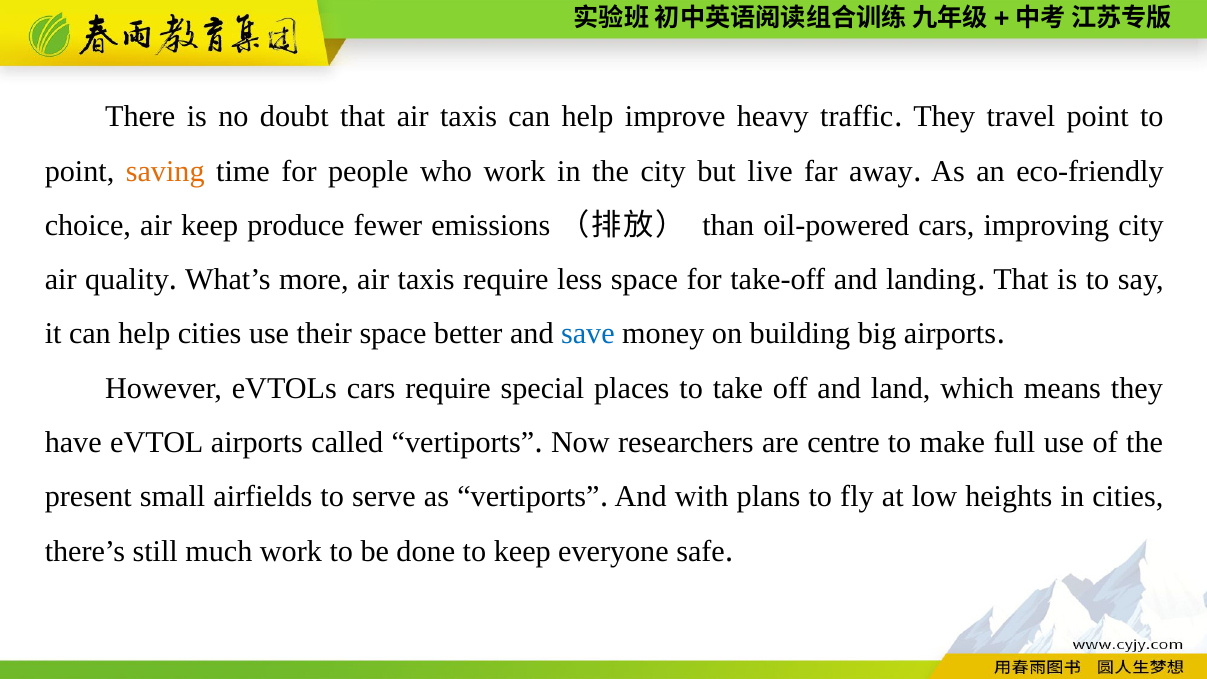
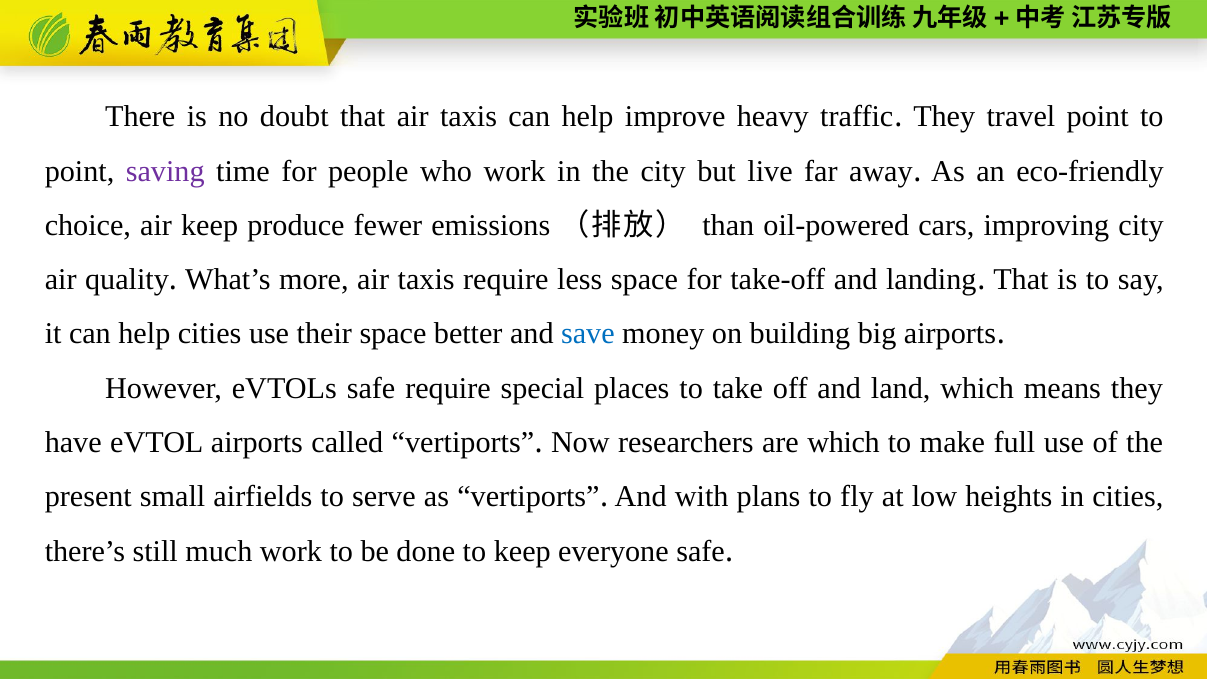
saving colour: orange -> purple (165, 171)
eVTOLs cars: cars -> safe (371, 388)
are centre: centre -> which (844, 443)
